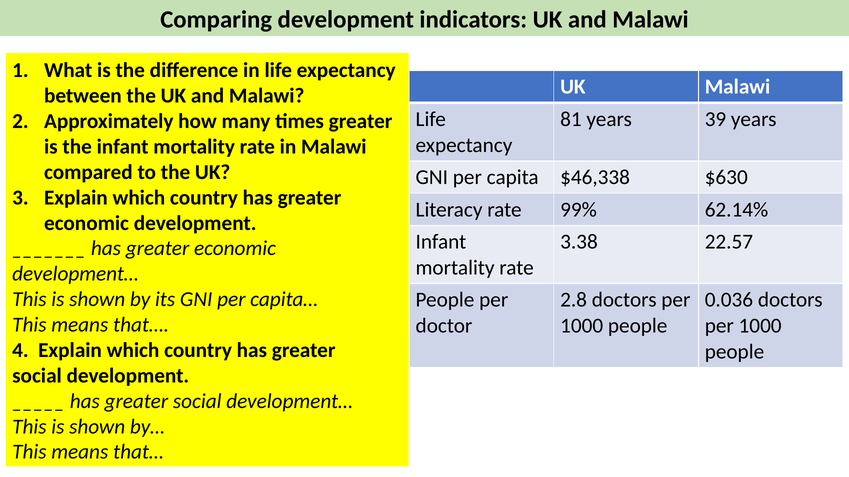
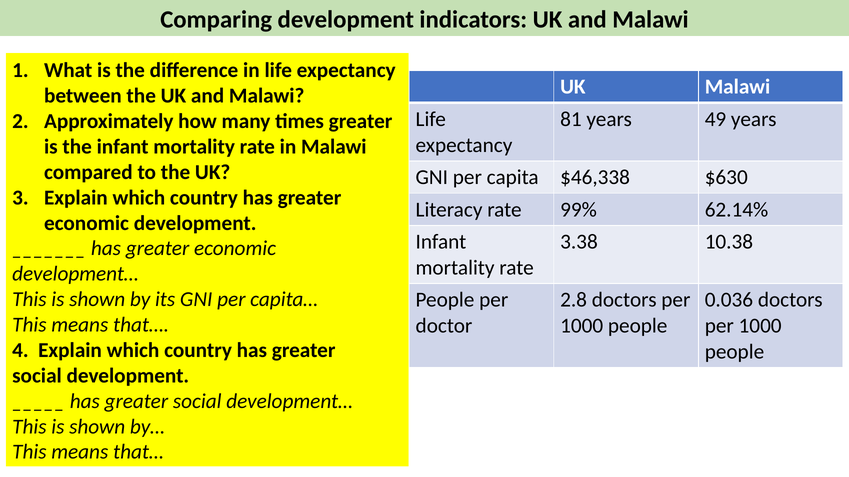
39: 39 -> 49 (715, 119)
22.57: 22.57 -> 10.38 (729, 242)
